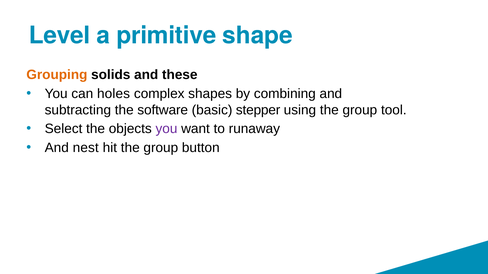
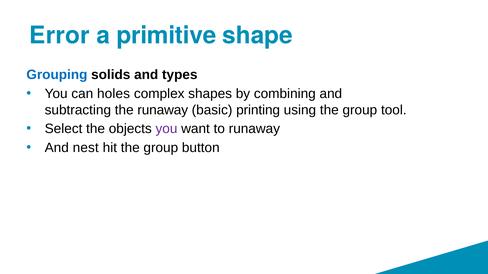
Level: Level -> Error (59, 36)
Grouping colour: orange -> blue (57, 75)
these: these -> types (180, 75)
the software: software -> runaway (163, 110)
stepper: stepper -> printing (258, 110)
